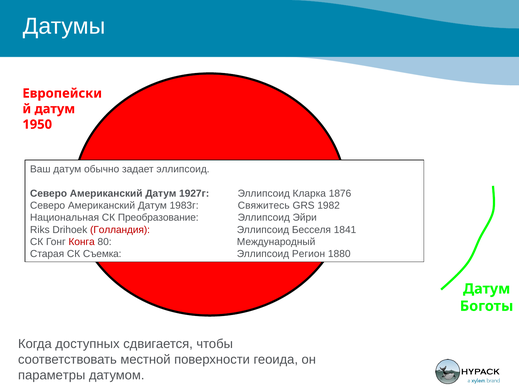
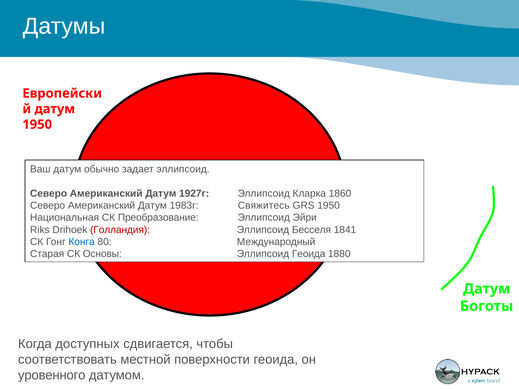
1876: 1876 -> 1860 (340, 194)
GRS 1982: 1982 -> 1950 (329, 206)
Конга colour: red -> blue (82, 242)
Съемка: Съемка -> Основы (102, 254)
Регион: Регион -> Геоида (309, 254)
параметры: параметры -> уровенного (52, 375)
